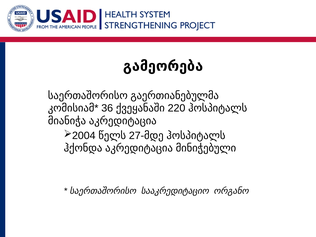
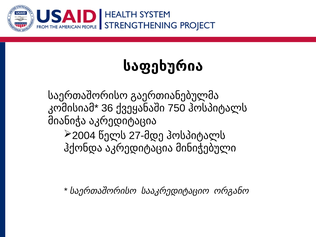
გამეორება: გამეორება -> საფეხურია (163, 66)
220: 220 -> 750 (177, 108)
